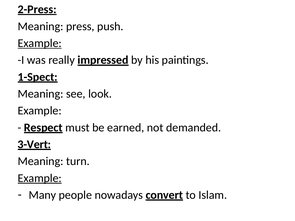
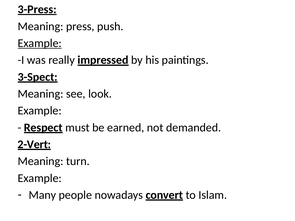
2-Press: 2-Press -> 3-Press (37, 9)
1-Spect: 1-Spect -> 3-Spect (38, 77)
3-Vert: 3-Vert -> 2-Vert (34, 145)
Example underline: present -> none (40, 178)
